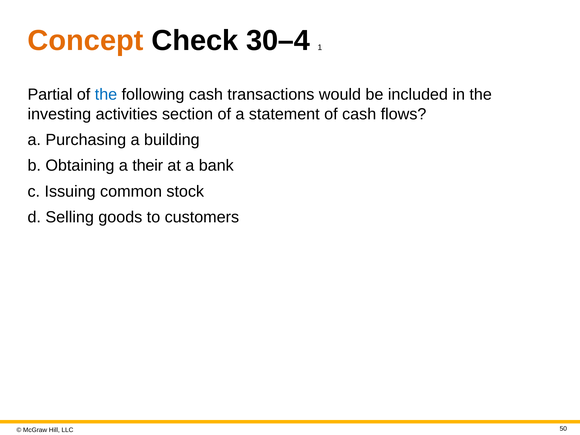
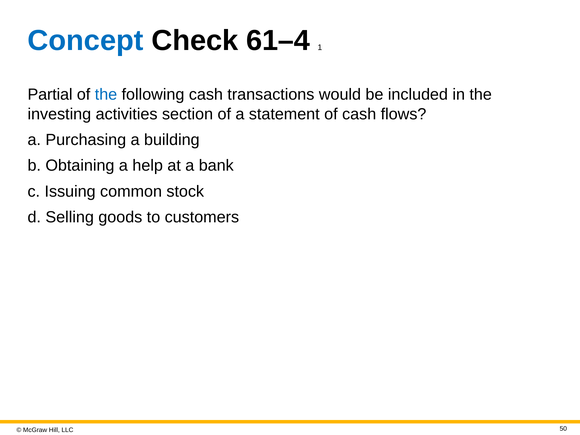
Concept colour: orange -> blue (86, 41)
30–4: 30–4 -> 61–4 (278, 41)
their: their -> help (148, 166)
